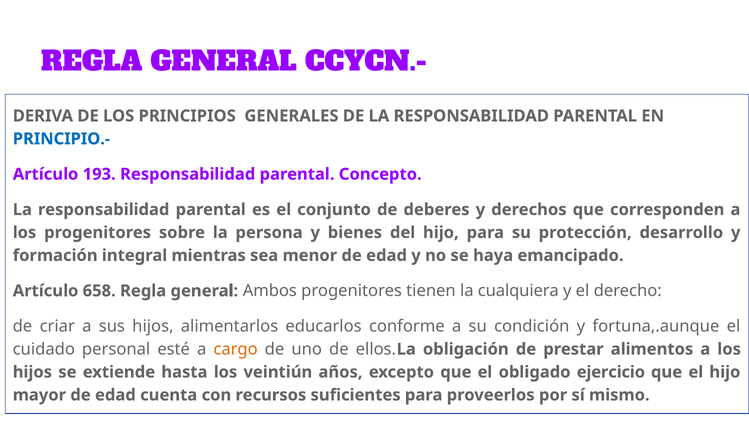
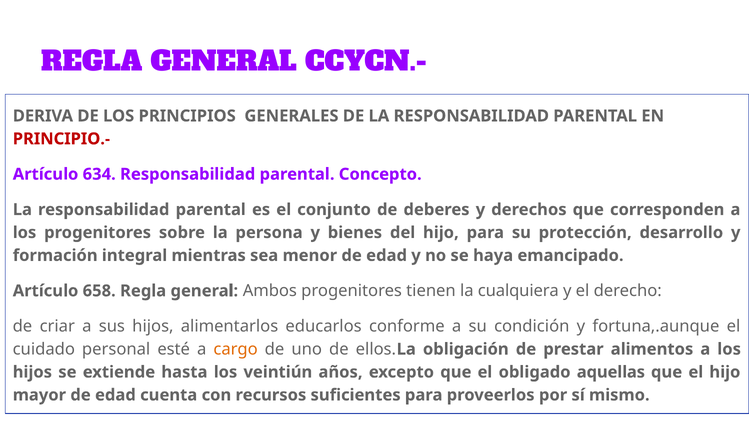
PRINCIPIO.- colour: blue -> red (61, 139)
193: 193 -> 634 (99, 174)
ejercicio: ejercicio -> aquellas (611, 372)
